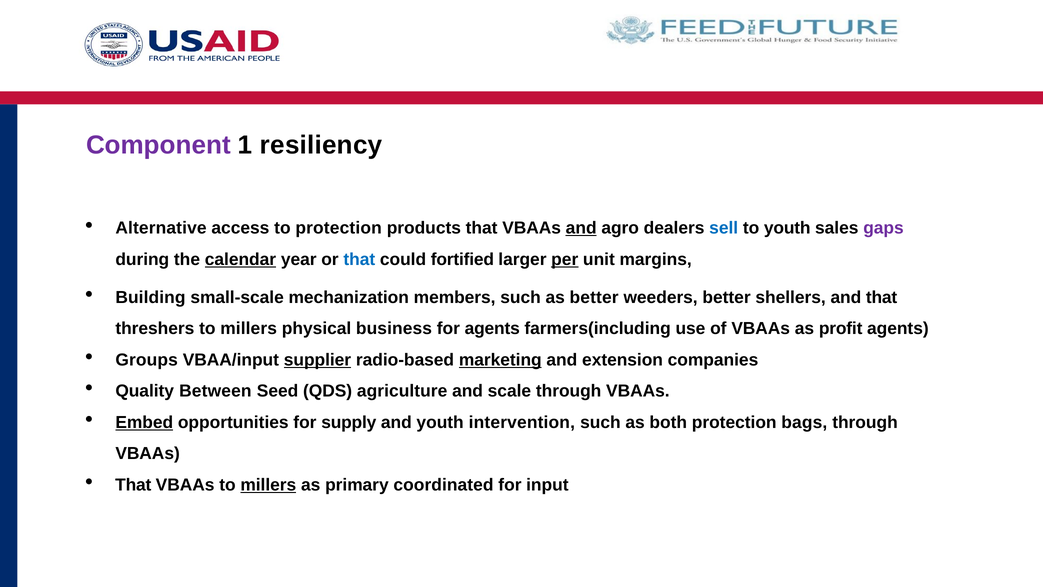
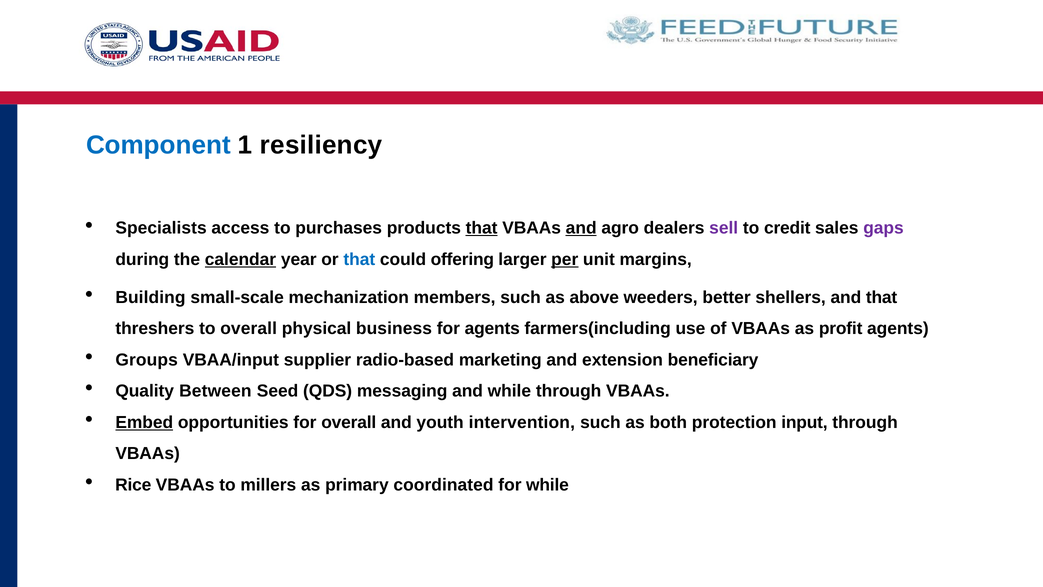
Component colour: purple -> blue (158, 145)
Alternative: Alternative -> Specialists (161, 228)
to protection: protection -> purchases (339, 228)
that underline: none -> present (482, 228)
sell colour: blue -> purple (724, 228)
to youth: youth -> credit (787, 228)
fortified: fortified -> offering (462, 259)
as better: better -> above (594, 297)
threshers to millers: millers -> overall (249, 328)
supplier underline: present -> none (317, 360)
marketing underline: present -> none (500, 360)
companies: companies -> beneficiary (713, 360)
agriculture: agriculture -> messaging (402, 391)
and scale: scale -> while (509, 391)
for supply: supply -> overall (349, 422)
bags: bags -> input (804, 422)
That: That -> Rice (133, 485)
millers underline: present -> none (268, 485)
for input: input -> while (547, 485)
